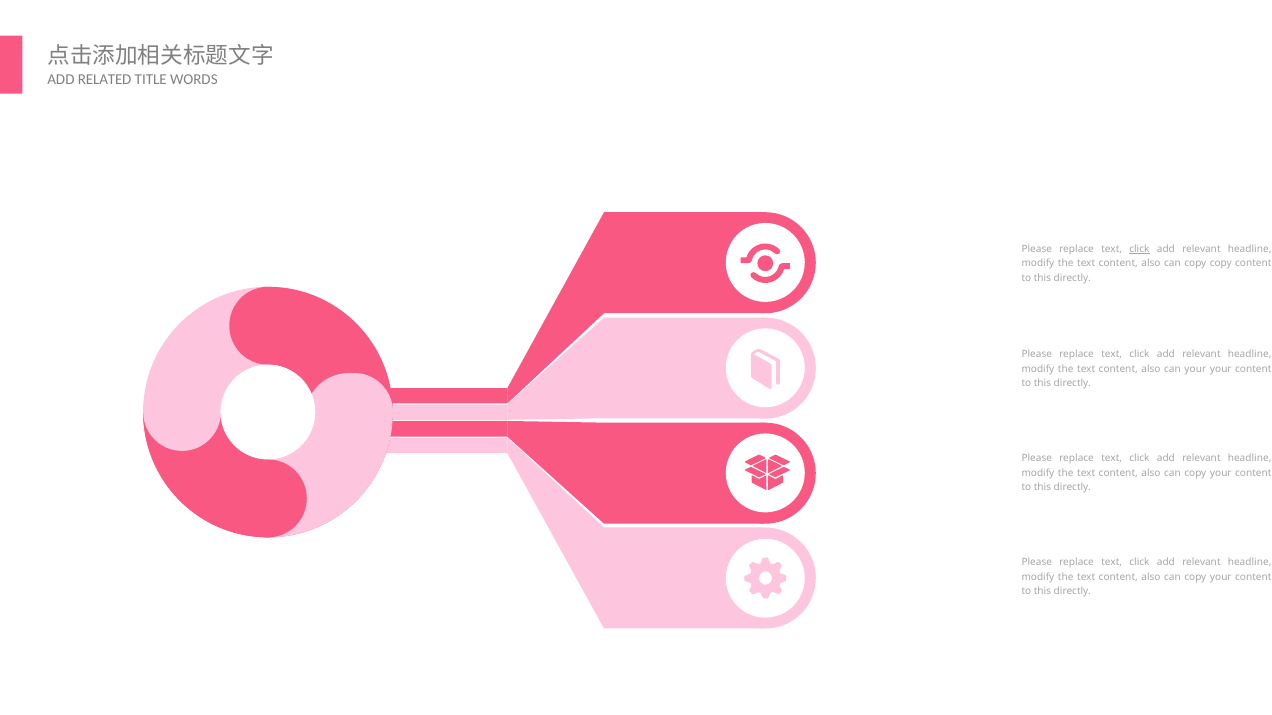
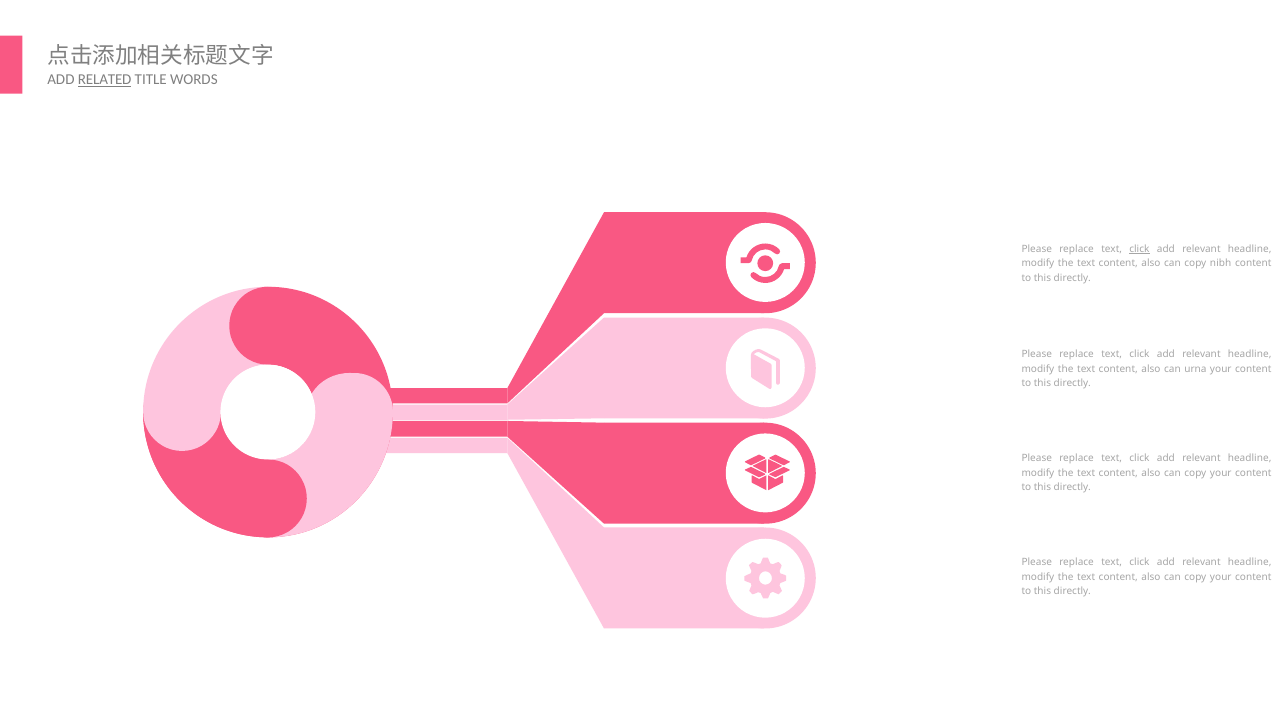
RELATED underline: none -> present (105, 80)
copy copy: copy -> nibh (1221, 263)
can your: your -> urna (1195, 369)
